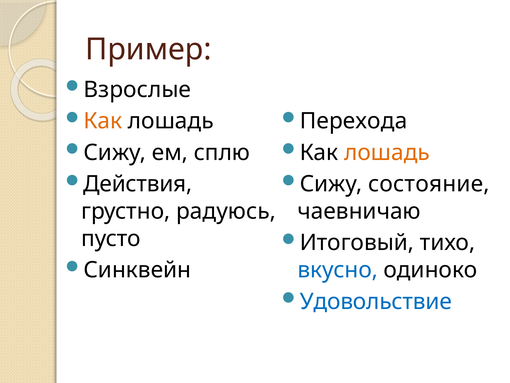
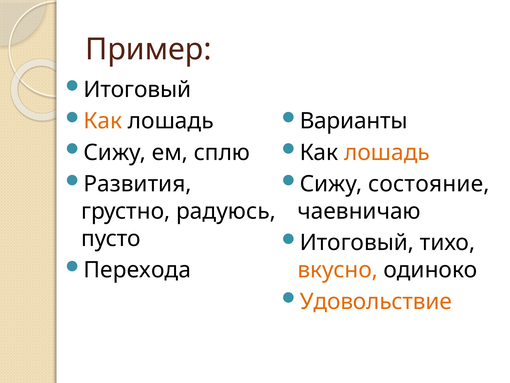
Взрослые: Взрослые -> Итоговый (137, 89)
Перехода: Перехода -> Варианты (354, 121)
Действия: Действия -> Развития (138, 184)
Синквейн: Синквейн -> Перехода (137, 270)
вкусно colour: blue -> orange (338, 270)
Удовольствие colour: blue -> orange (376, 301)
